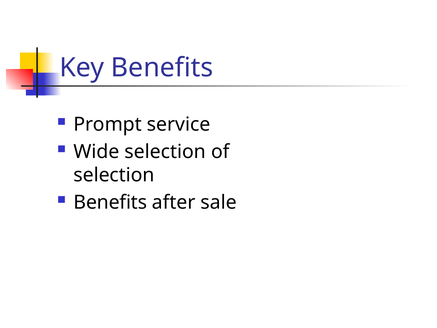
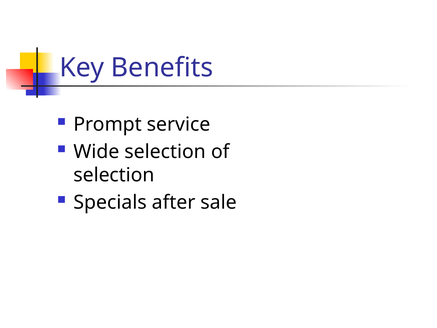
Benefits: Benefits -> Specials (110, 202)
